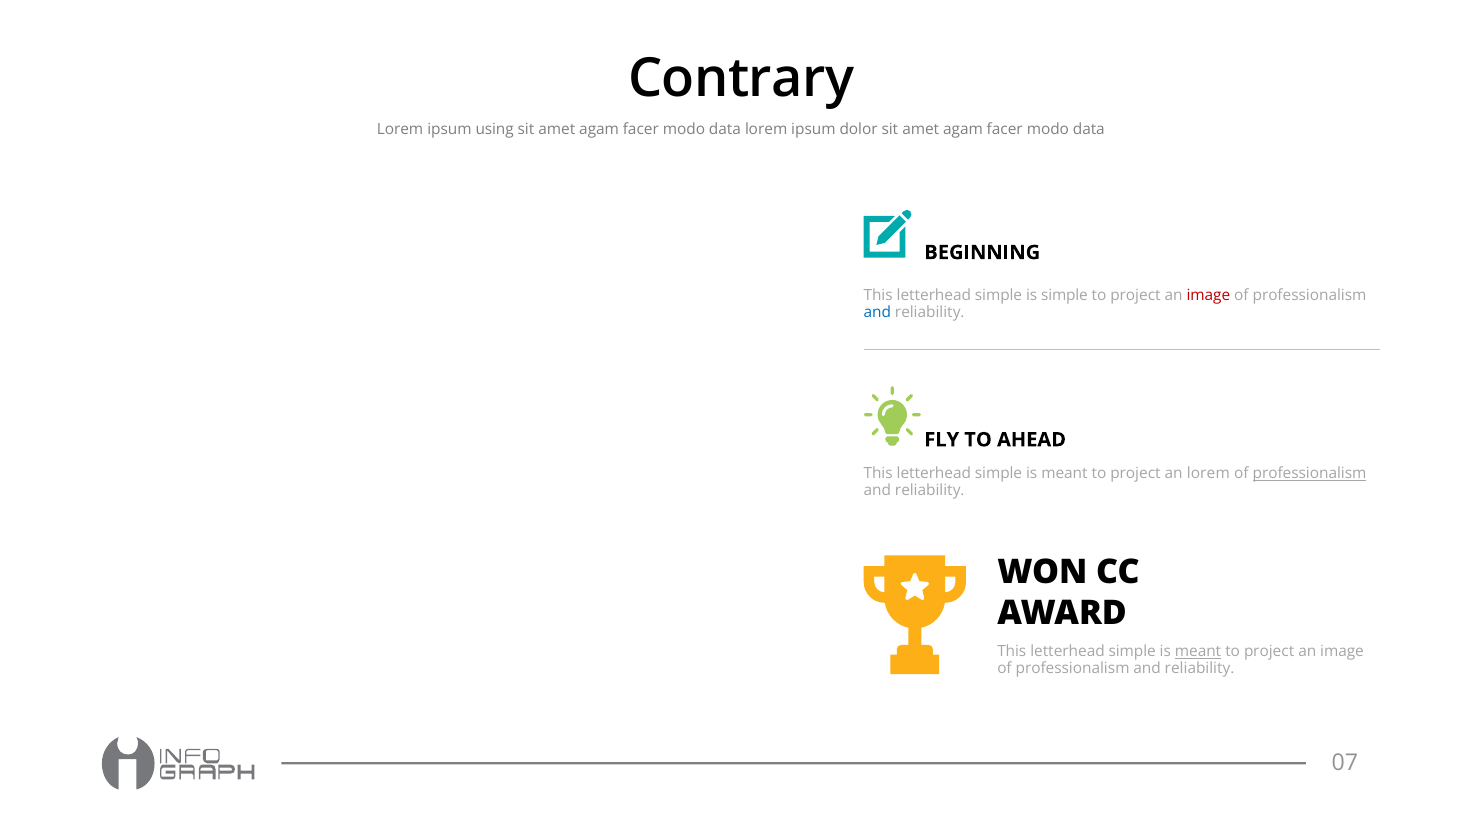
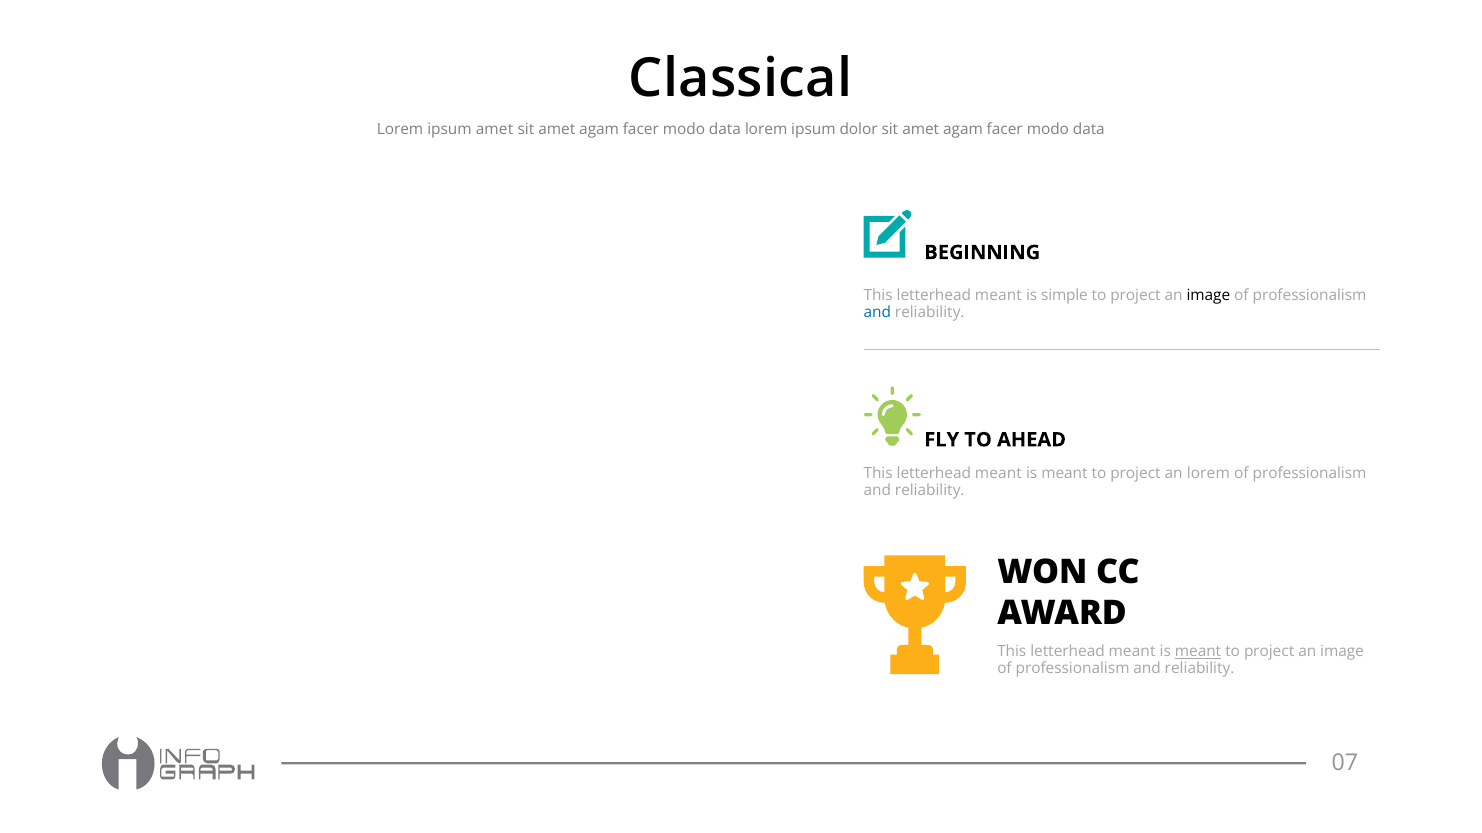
Contrary: Contrary -> Classical (741, 78)
ipsum using: using -> amet (495, 129)
simple: simple -> meant (998, 295)
image colour: red -> black (1208, 295)
simple: simple -> meant (998, 474)
professionalism underline: present -> none (1309, 474)
simple: simple -> meant (1132, 652)
